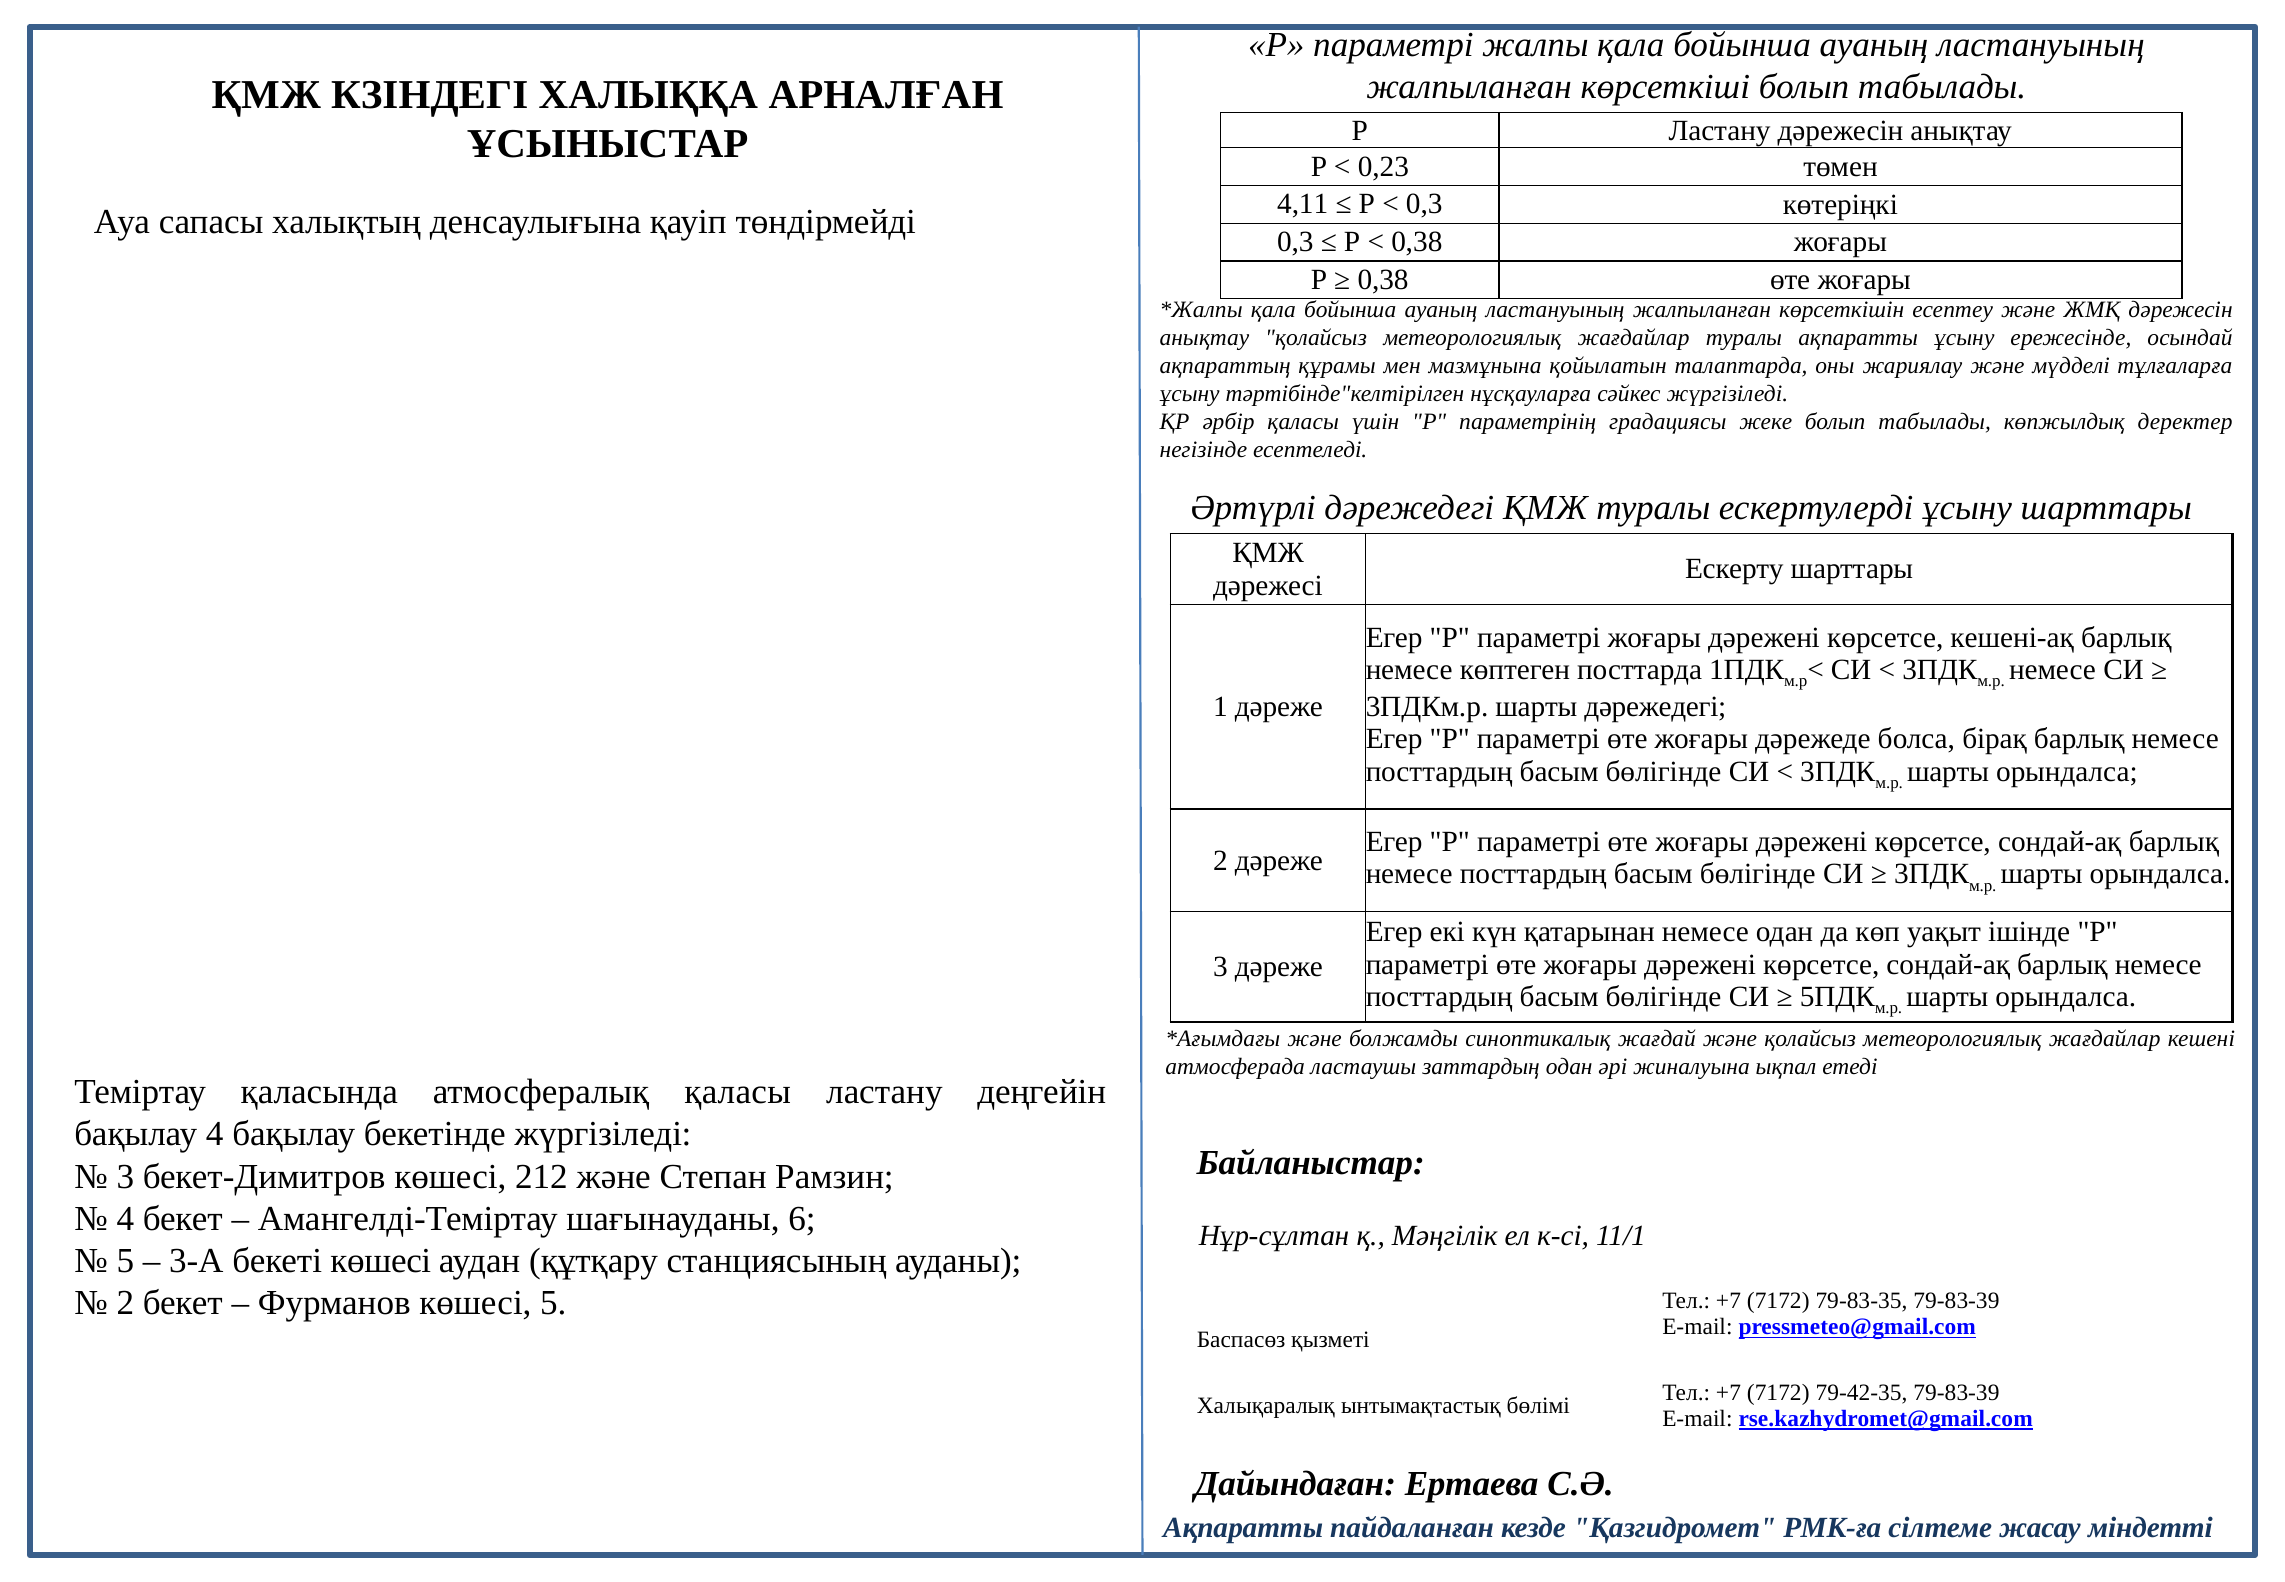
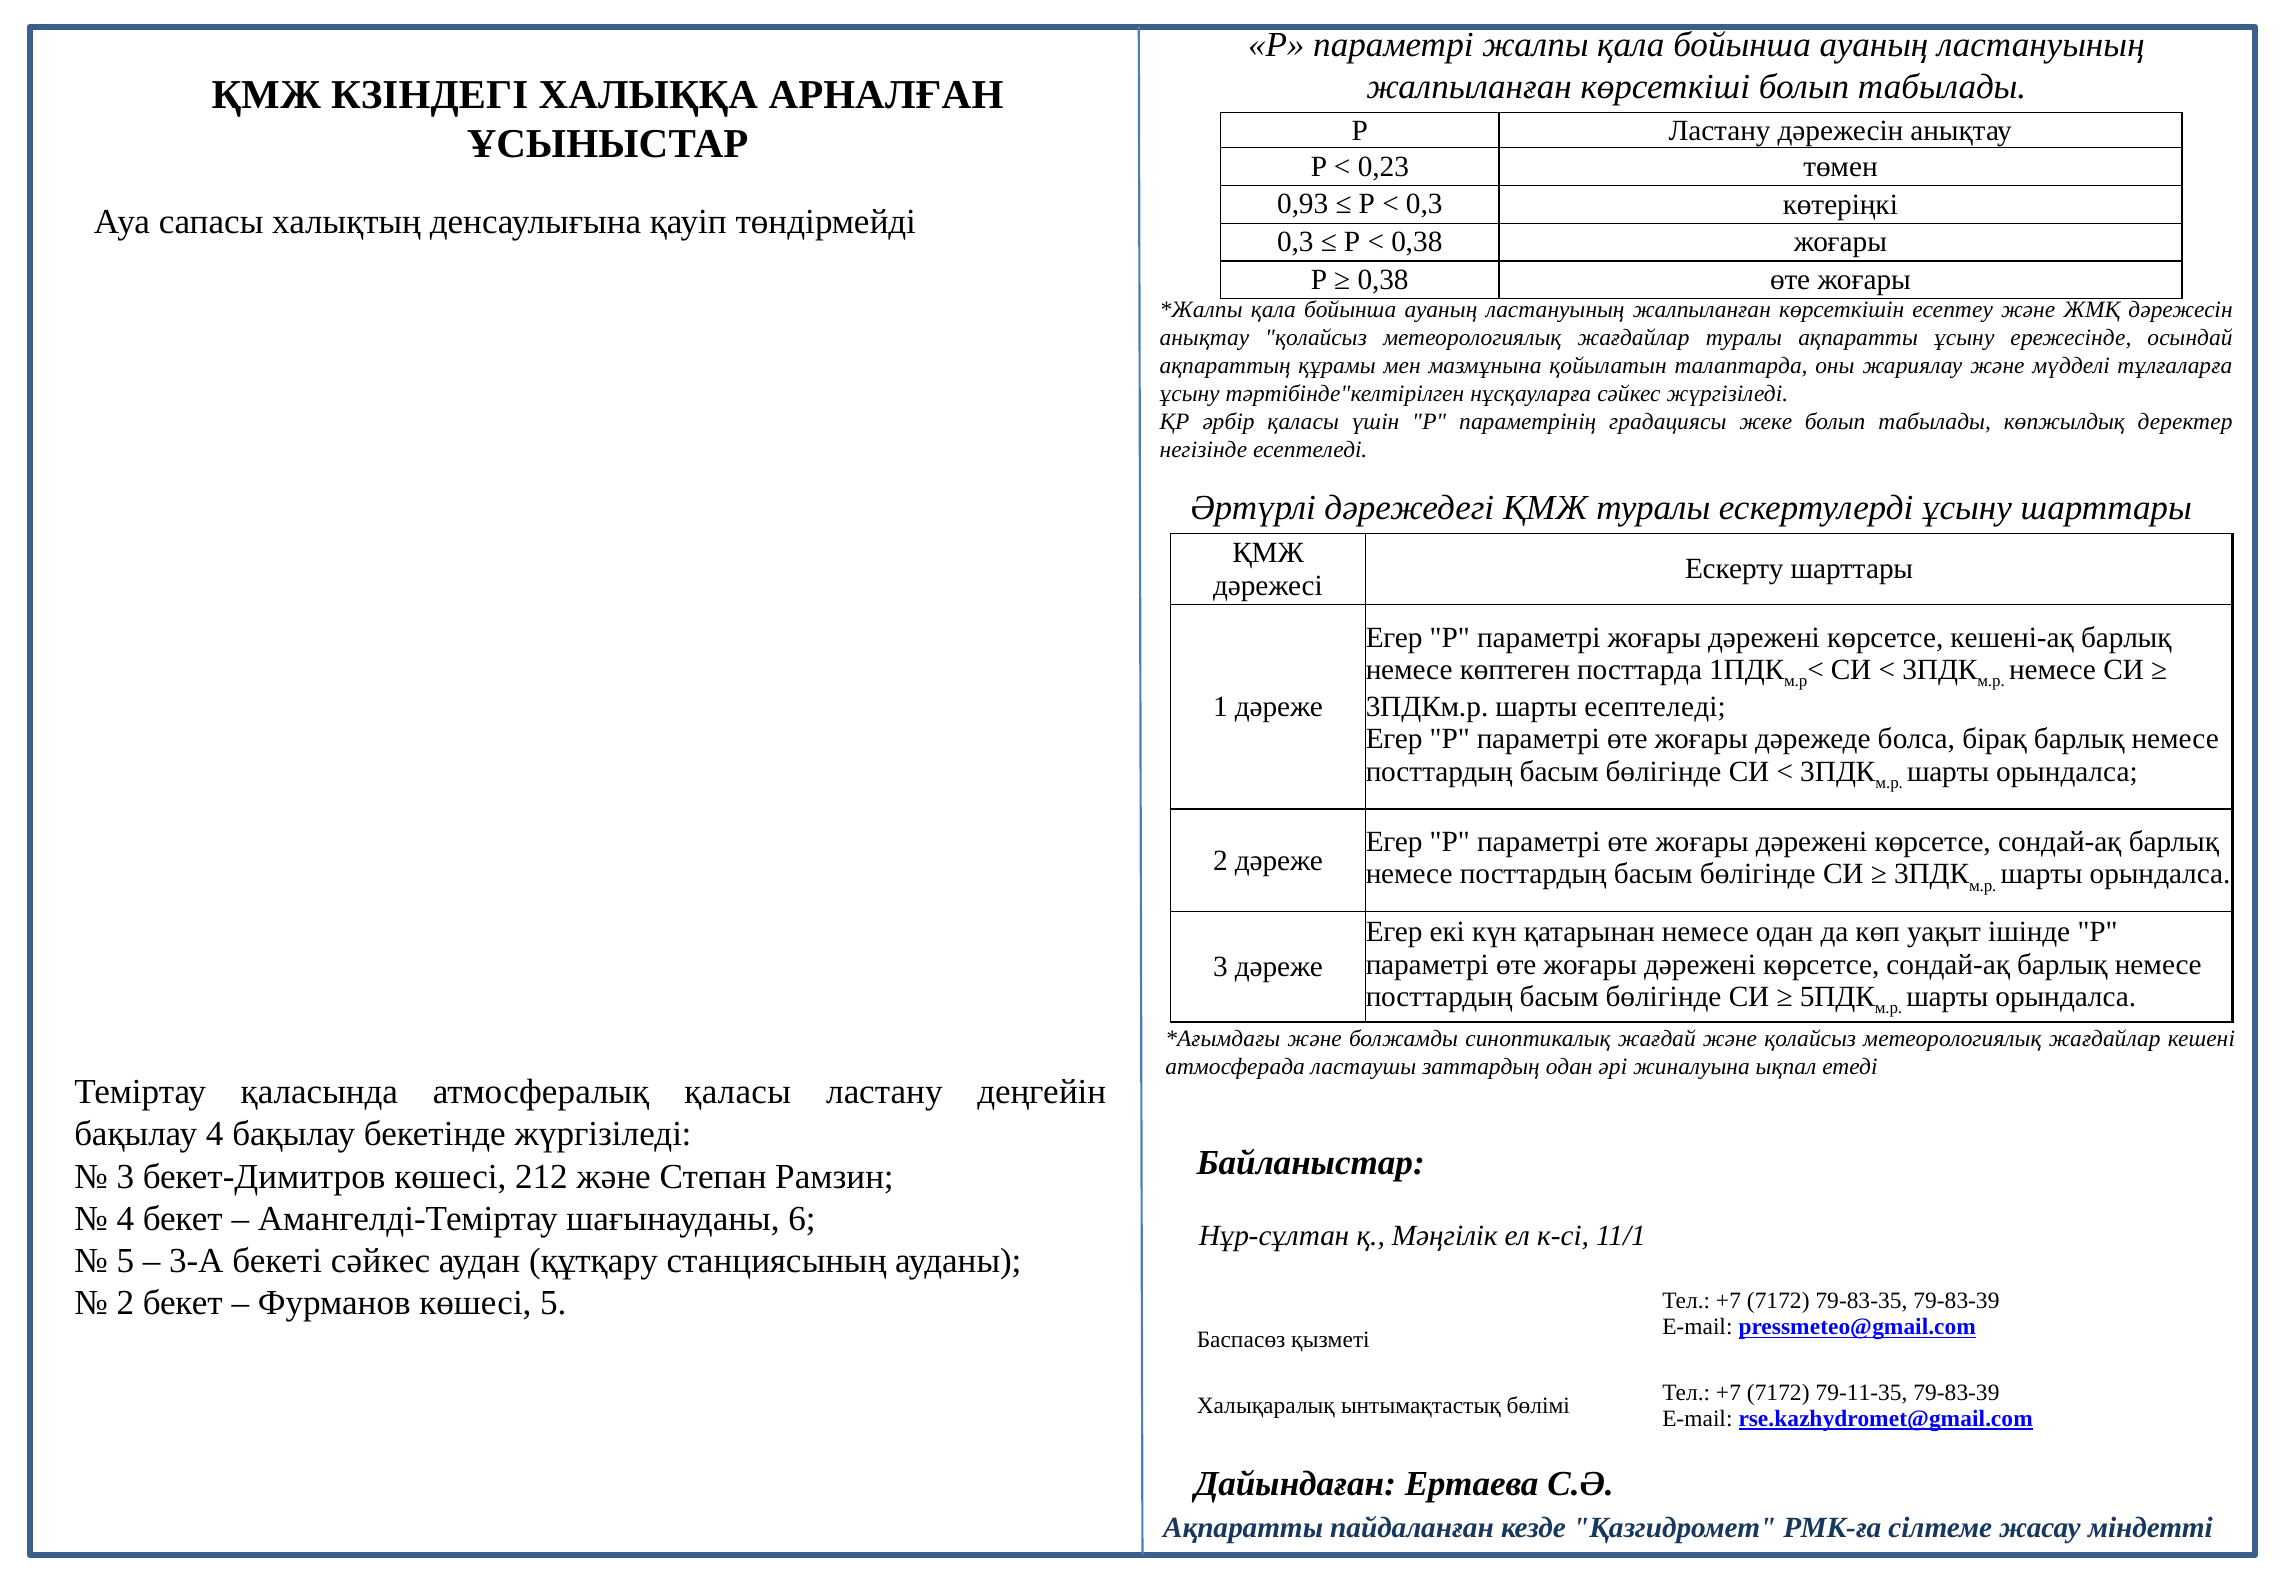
4,11: 4,11 -> 0,93 (1303, 204)
шарты дәрежедегі: дәрежедегі -> есептеледі (1655, 707)
бекеті көшесі: көшесі -> сәйкес (381, 1261)
79-42-35: 79-42-35 -> 79-11-35 (1861, 1392)
